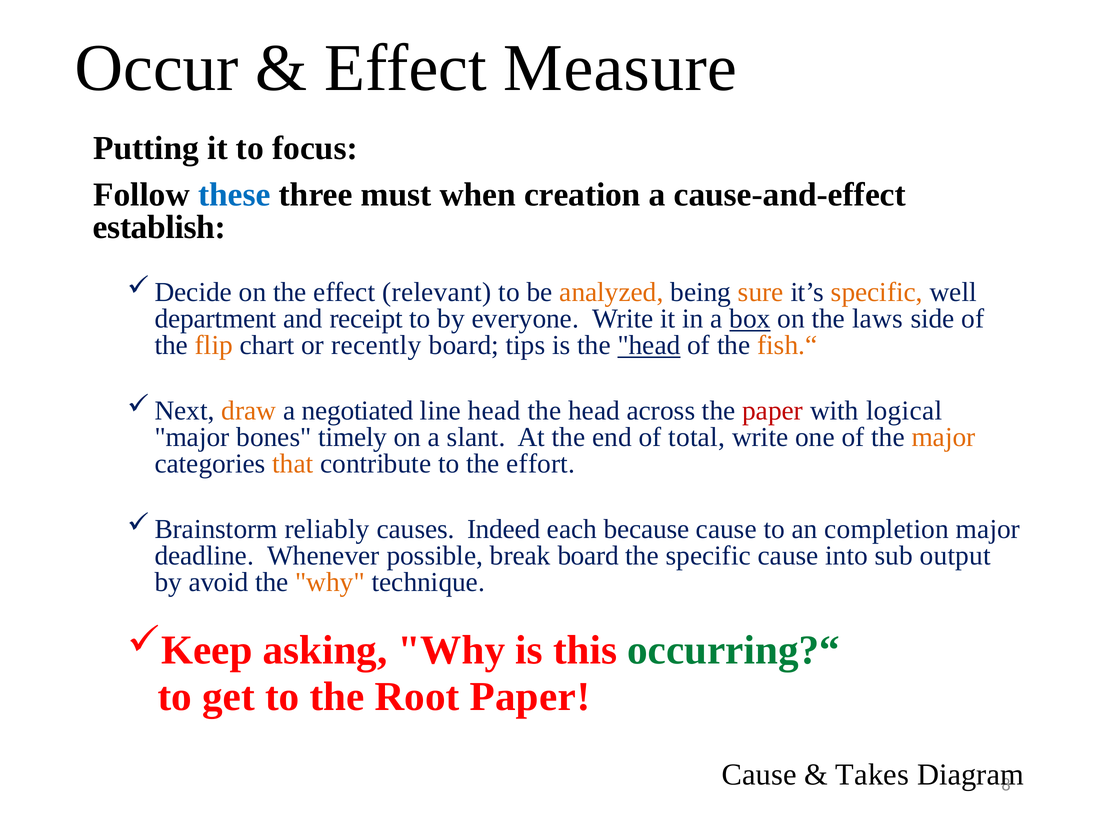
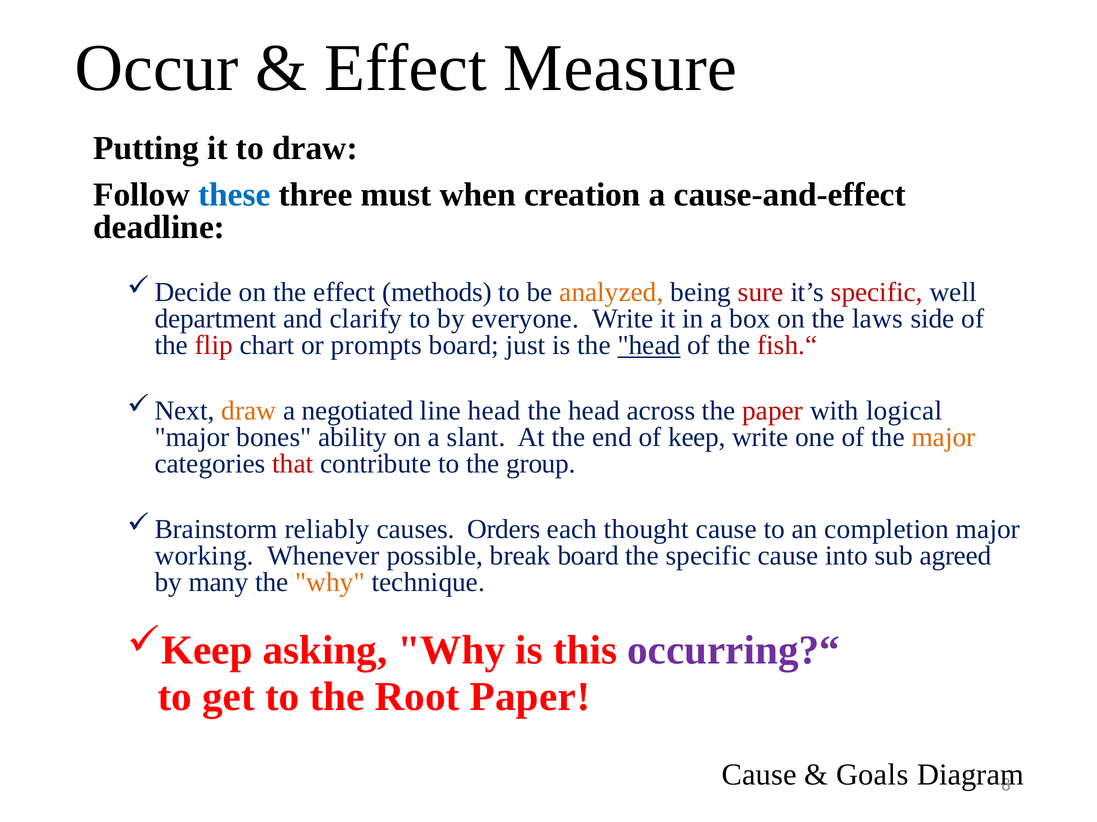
to focus: focus -> draw (315, 148)
establish: establish -> deadline (159, 227)
relevant: relevant -> methods (437, 292)
sure colour: orange -> red (761, 292)
specific colour: orange -> red (877, 292)
receipt: receipt -> clarify (366, 319)
box underline: present -> none (750, 319)
flip colour: orange -> red (214, 346)
recently: recently -> prompts (376, 346)
tips: tips -> just (526, 346)
fish.“ colour: orange -> red (787, 346)
timely: timely -> ability (353, 438)
total: total -> keep (697, 438)
that colour: orange -> red (293, 464)
effort: effort -> group (541, 464)
Indeed: Indeed -> Orders (504, 530)
because: because -> thought (646, 530)
deadline: deadline -> working (204, 556)
output: output -> agreed (956, 556)
avoid: avoid -> many (219, 583)
occurring?“ colour: green -> purple (734, 651)
Takes: Takes -> Goals (872, 775)
